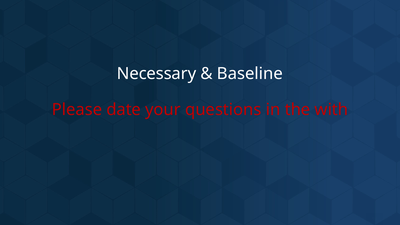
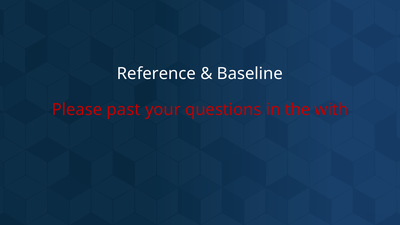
Necessary: Necessary -> Reference (156, 74)
date: date -> past (124, 110)
